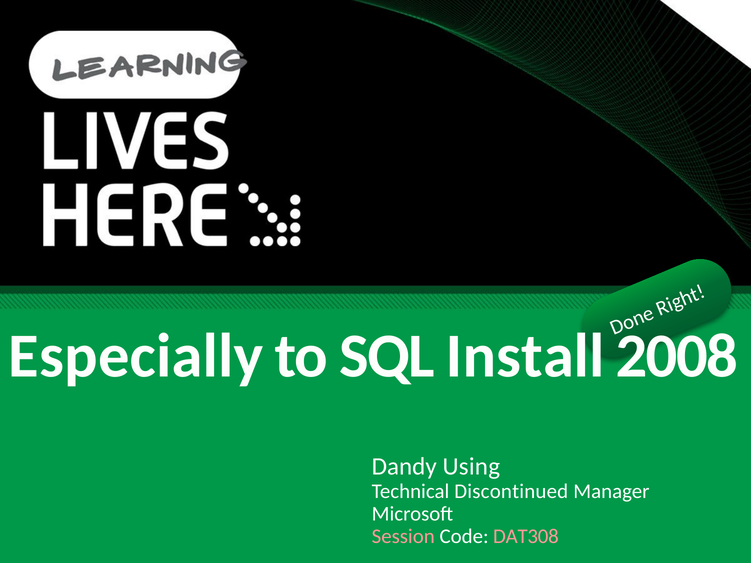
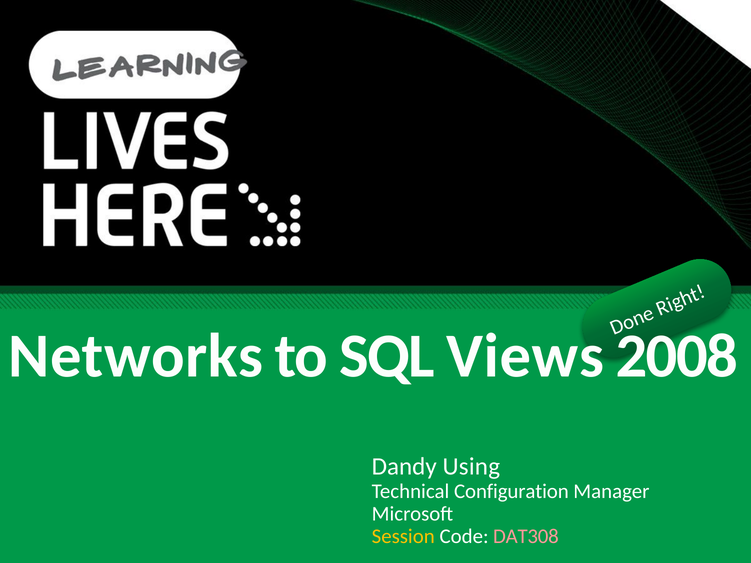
Especially: Especially -> Networks (136, 356)
Install: Install -> Views (525, 356)
Discontinued: Discontinued -> Configuration (511, 491)
Session colour: pink -> yellow (403, 537)
